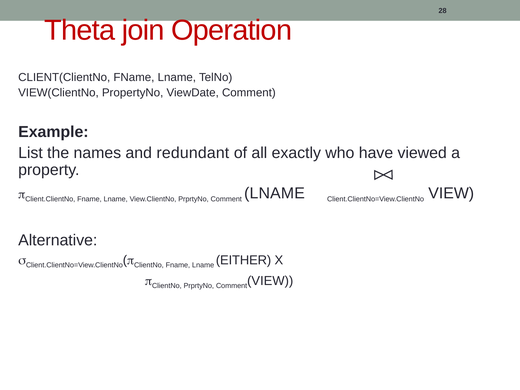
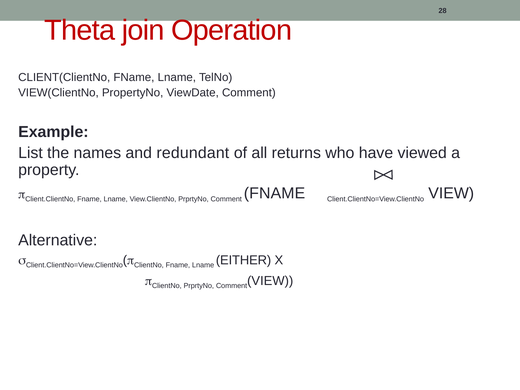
exactly: exactly -> returns (296, 153)
Comment LNAME: LNAME -> FNAME (275, 193)
